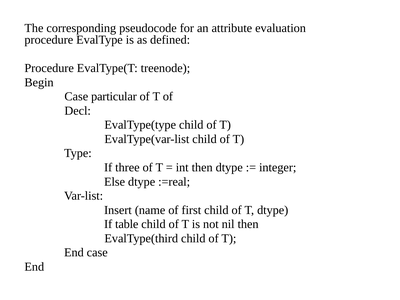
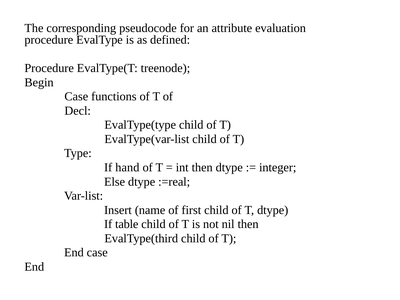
particular: particular -> functions (114, 97)
three: three -> hand (127, 167)
